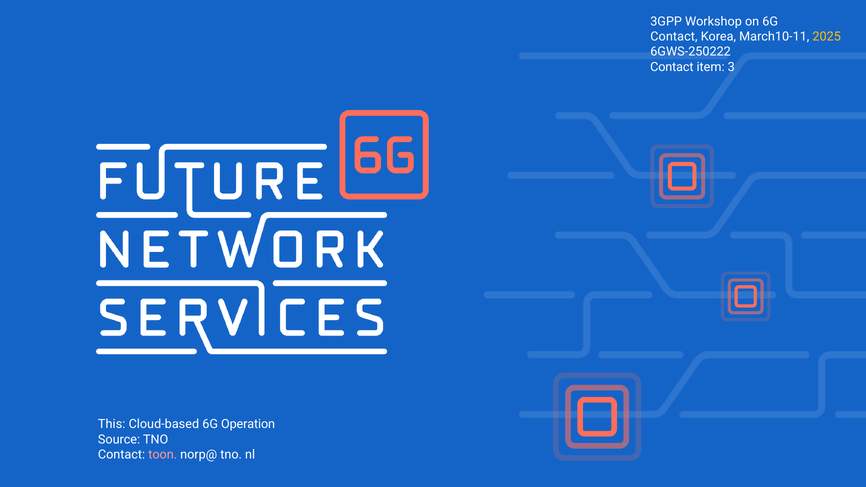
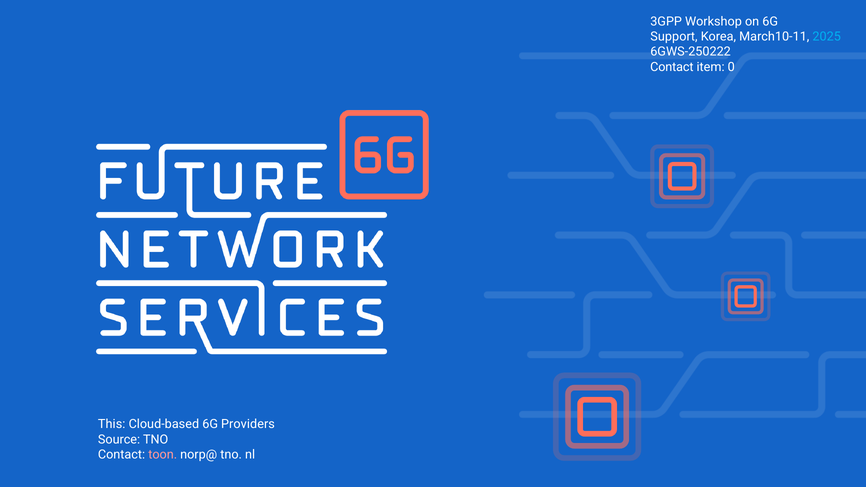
Contact: Contact -> Support (674, 37)
2025 colour: yellow -> light blue (827, 37)
3: 3 -> 0 (731, 67)
Operation: Operation -> Providers (248, 424)
